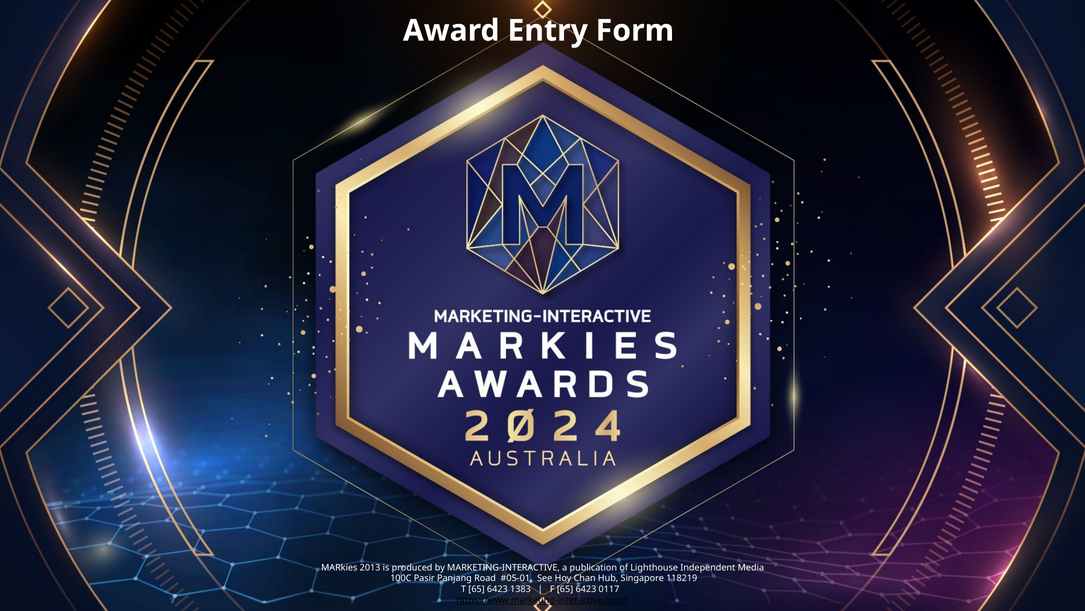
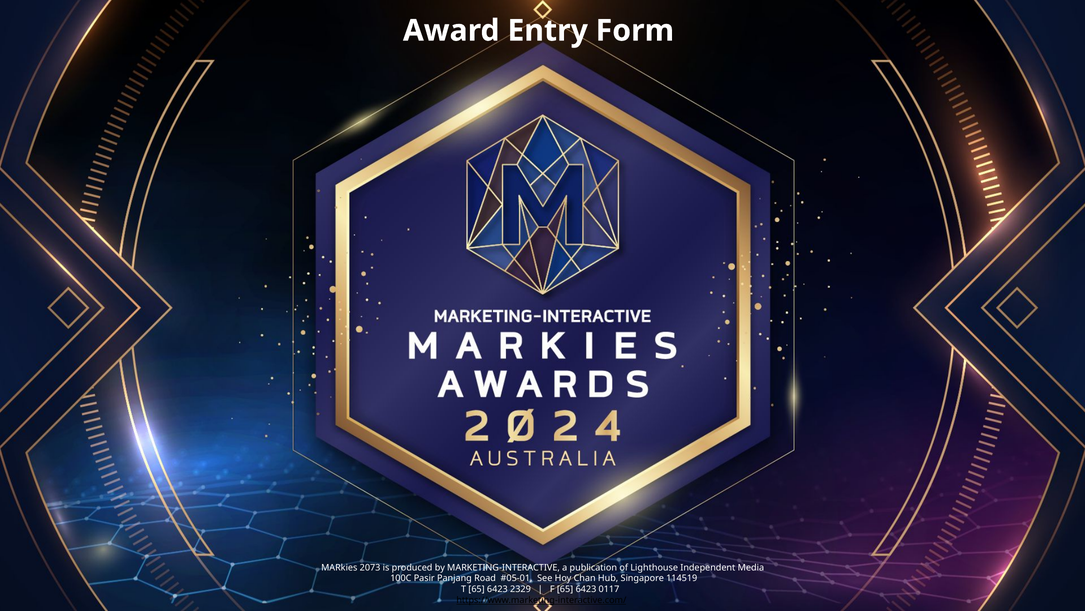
2013: 2013 -> 2073 (370, 567)
118219: 118219 -> 114519 (682, 578)
1383: 1383 -> 2329 (520, 589)
